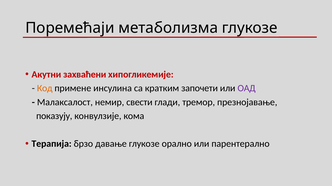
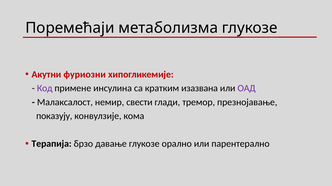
захваћени: захваћени -> фуриозни (85, 75)
Код colour: orange -> purple (45, 89)
започети: започети -> изазвана (200, 89)
